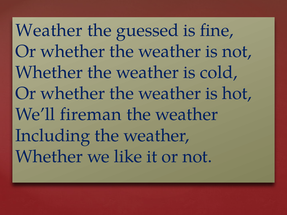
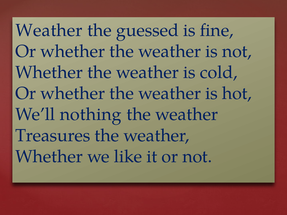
fireman: fireman -> nothing (91, 115)
Including: Including -> Treasures (53, 136)
